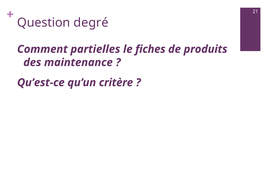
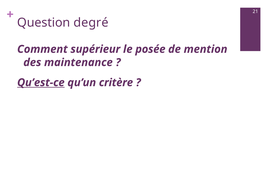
partielles: partielles -> supérieur (95, 49)
fiches: fiches -> posée (150, 49)
produits: produits -> mention (206, 49)
Qu’est-ce underline: none -> present (41, 83)
